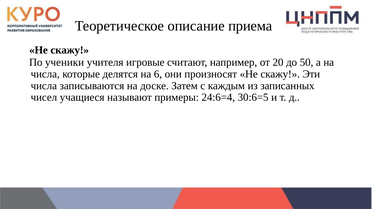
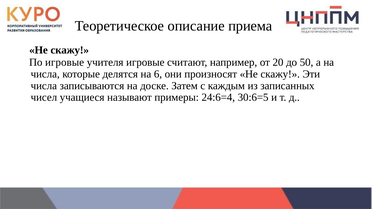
По ученики: ученики -> игровые (65, 62)
